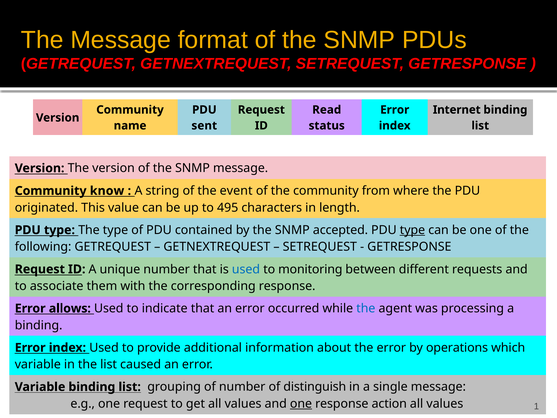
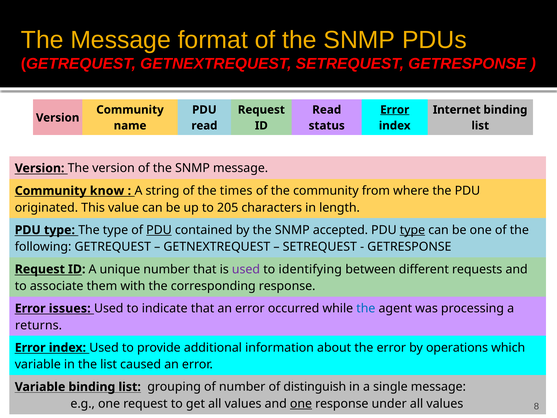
Error underline: none -> present (395, 110)
sent: sent -> read (204, 126)
event: event -> times (236, 191)
495: 495 -> 205 (228, 208)
PDU underline: none -> present (159, 230)
used colour: blue -> purple (246, 269)
monitoring: monitoring -> identifying (310, 269)
allows: allows -> issues (70, 308)
binding: binding -> returns (39, 325)
action: action -> under (389, 403)
1: 1 -> 8 (536, 406)
